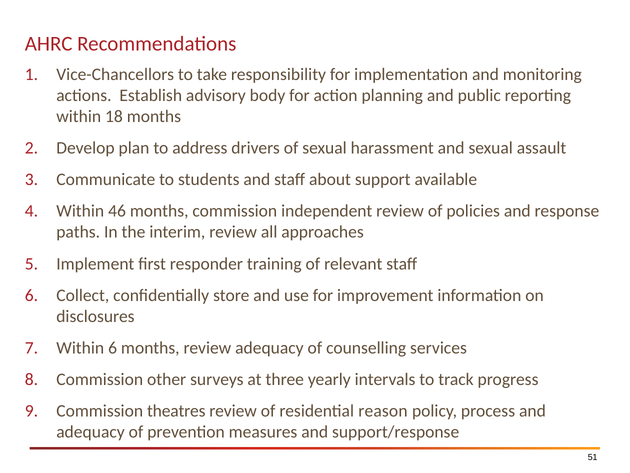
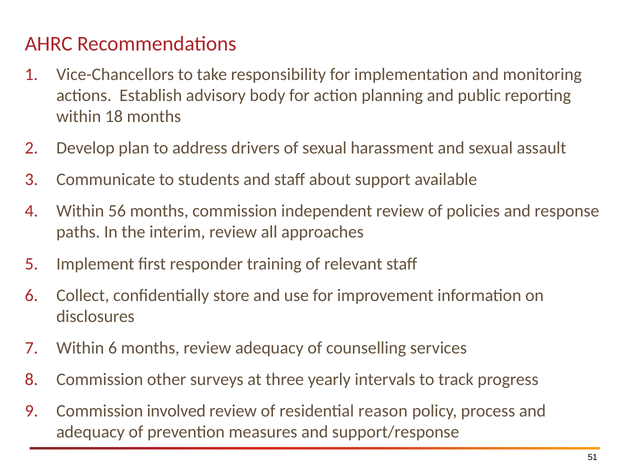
46: 46 -> 56 (117, 211)
theatres: theatres -> involved (176, 411)
